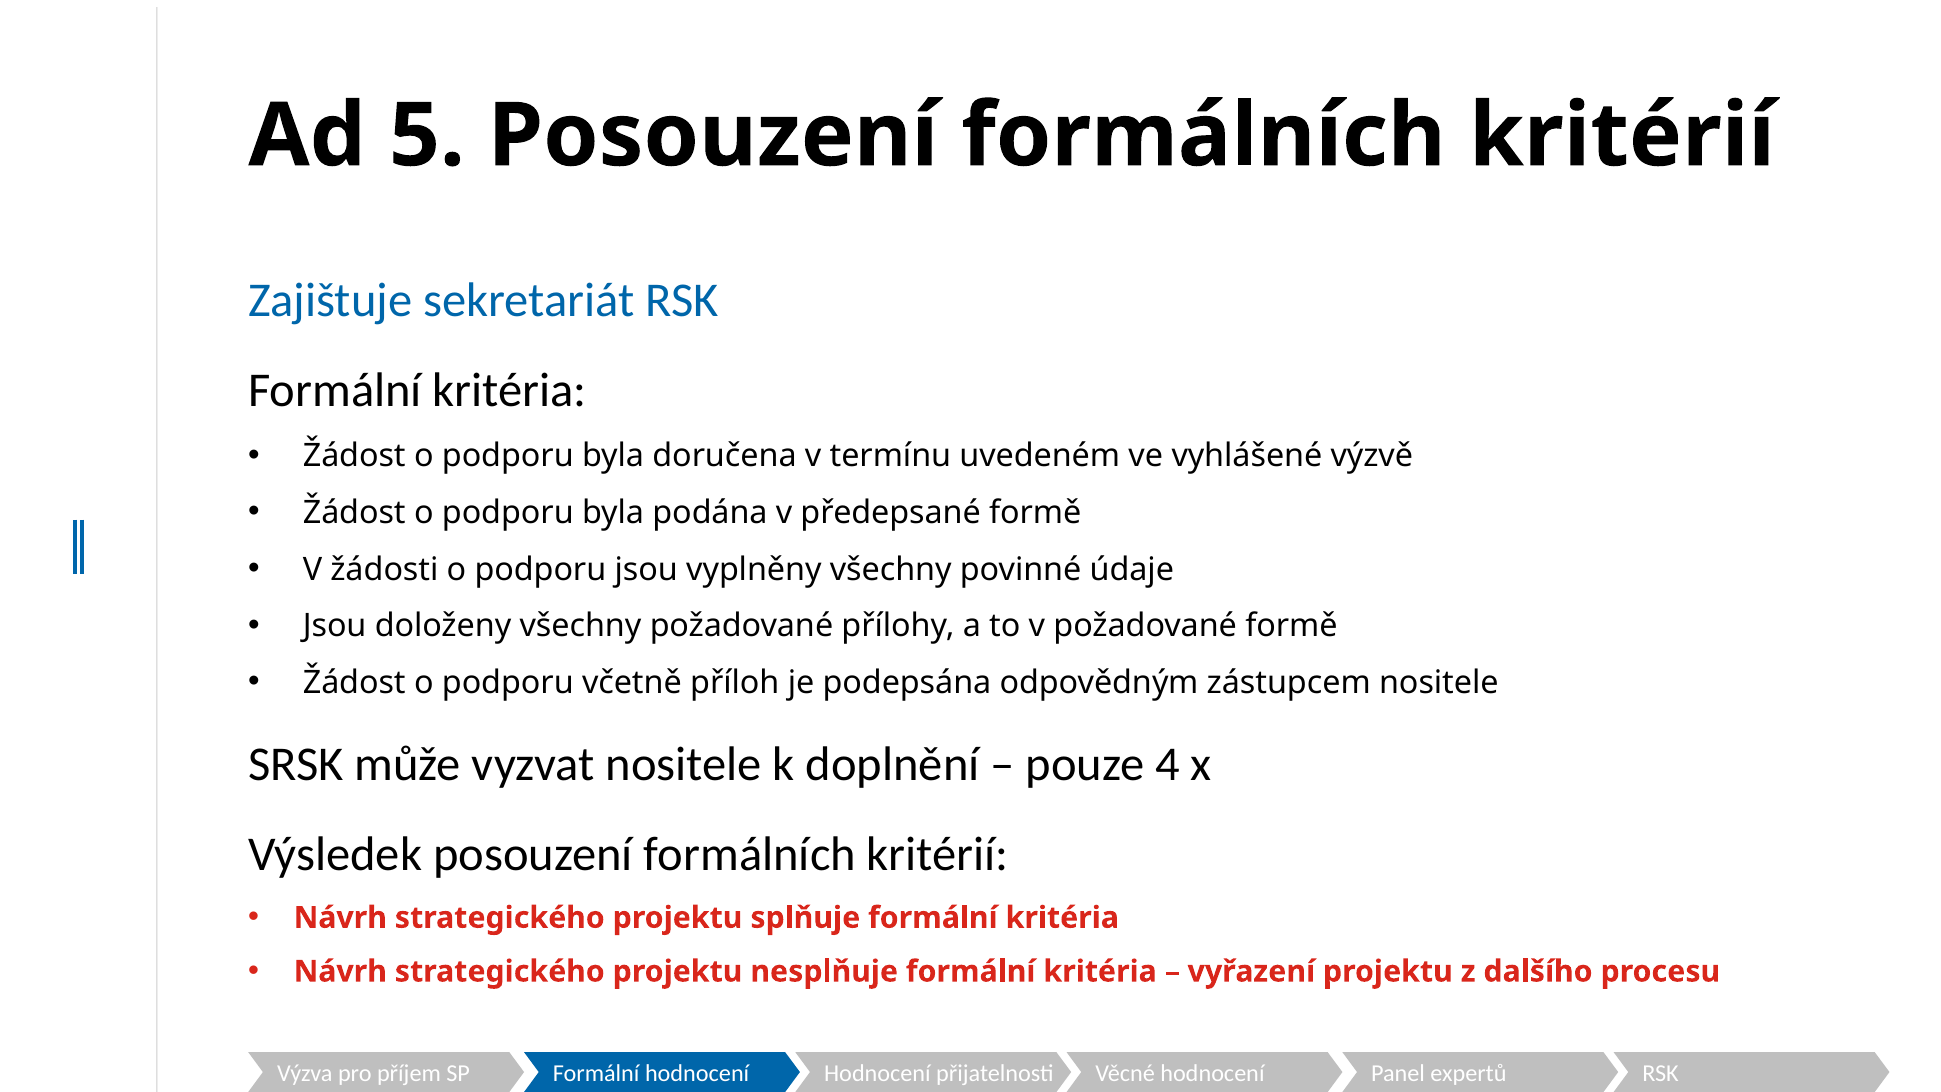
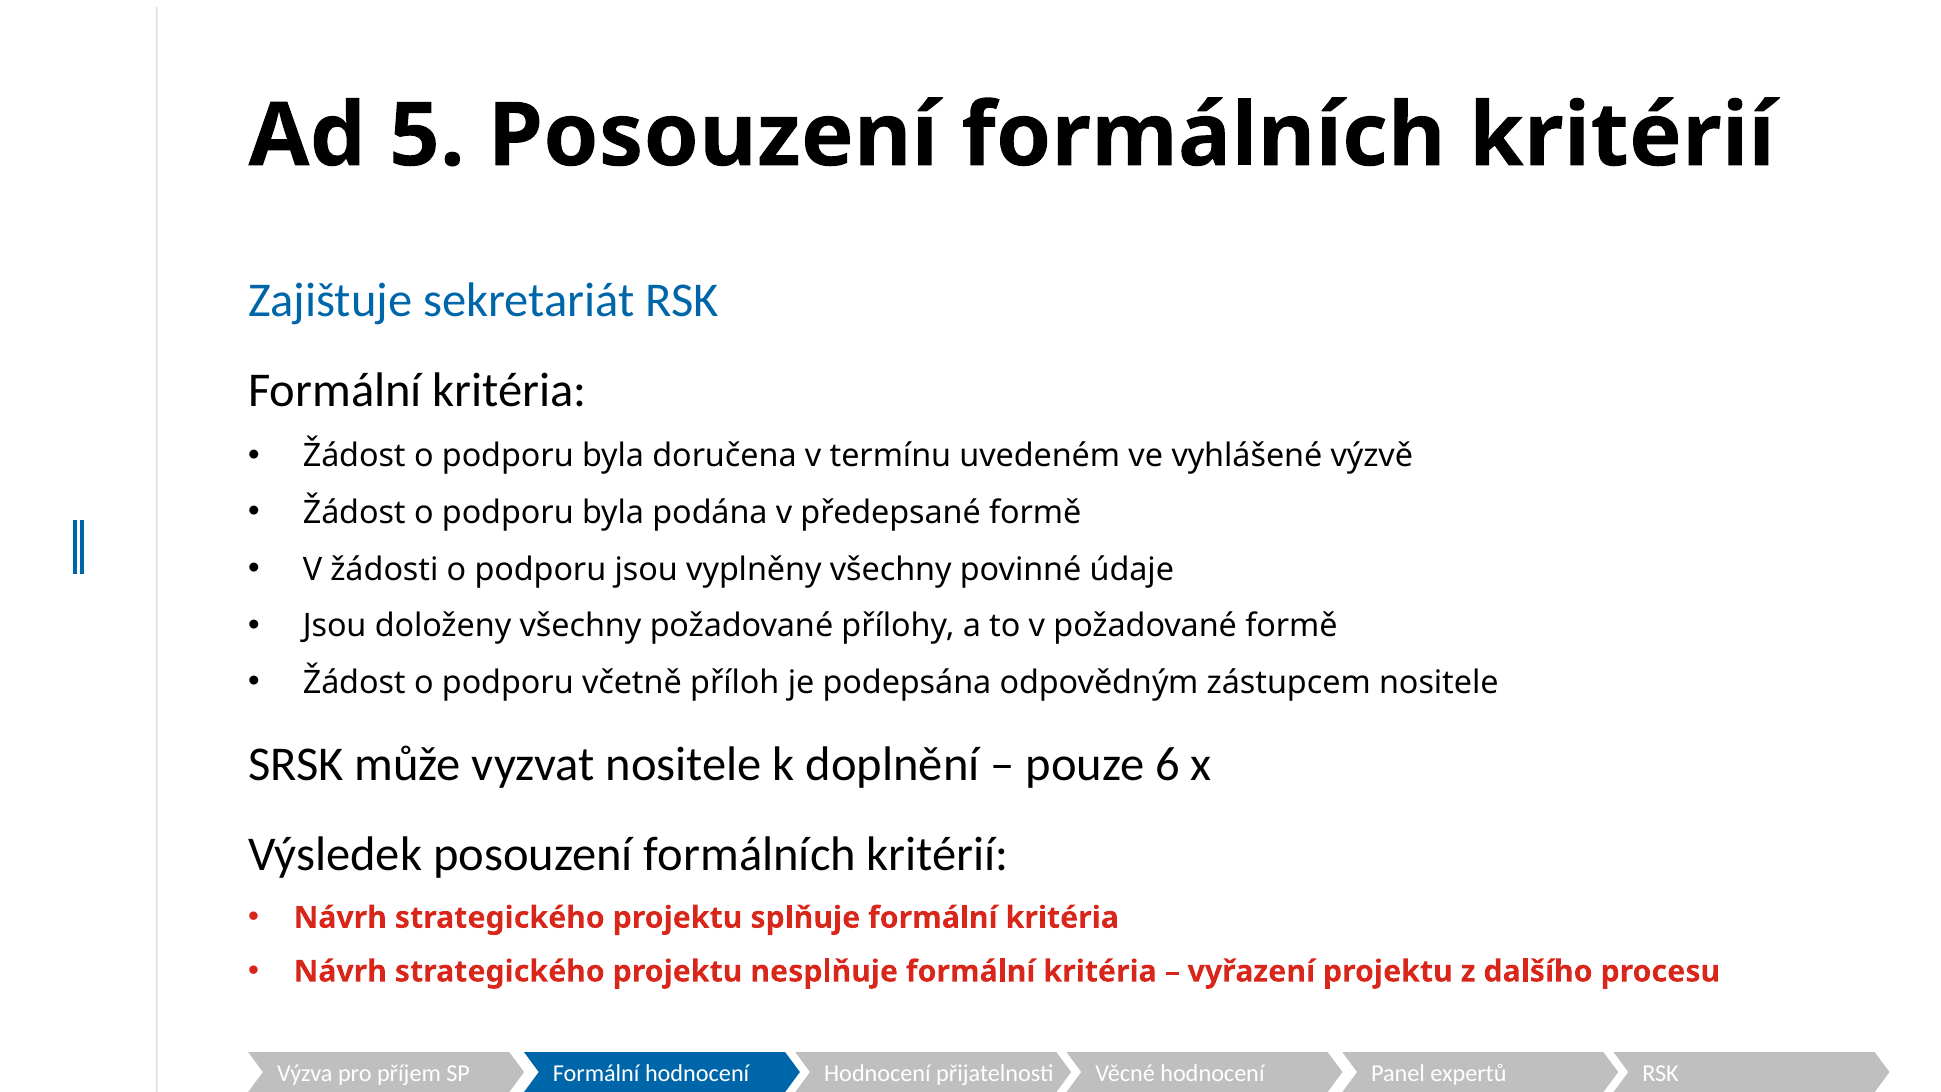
4: 4 -> 6 (1168, 764)
